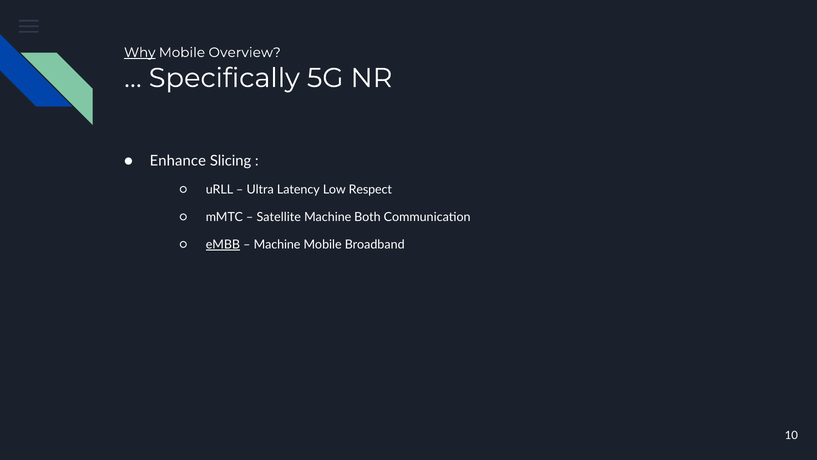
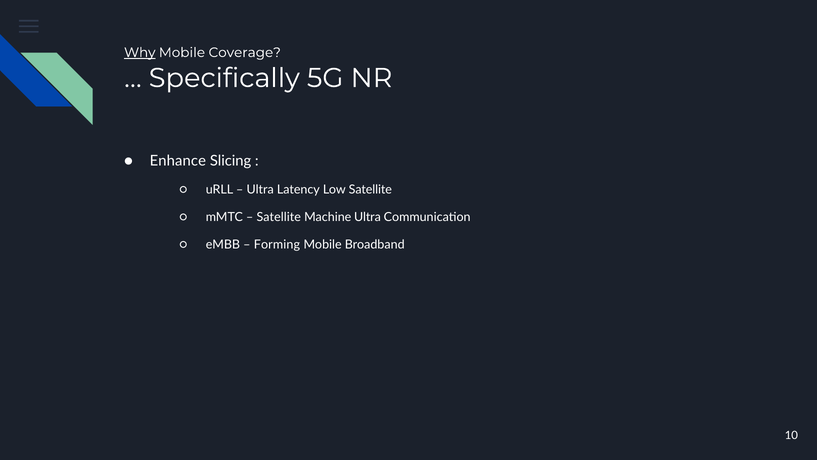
Overview: Overview -> Coverage (245, 52)
Low Respect: Respect -> Satellite (370, 189)
Machine Both: Both -> Ultra (367, 217)
eMBB underline: present -> none (223, 244)
Machine: Machine -> Forming (277, 244)
